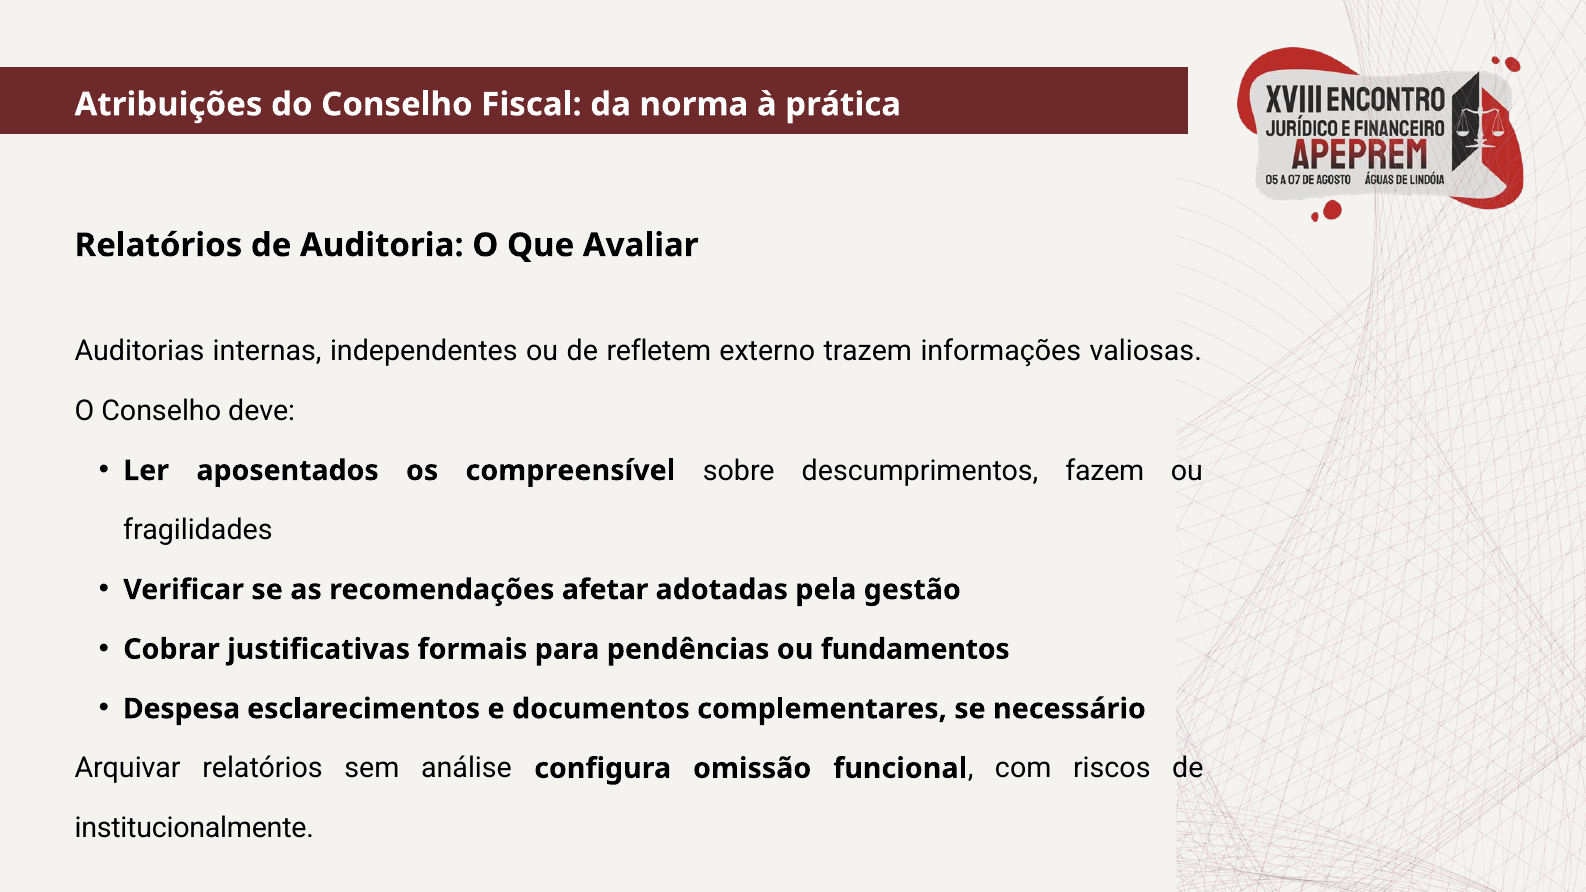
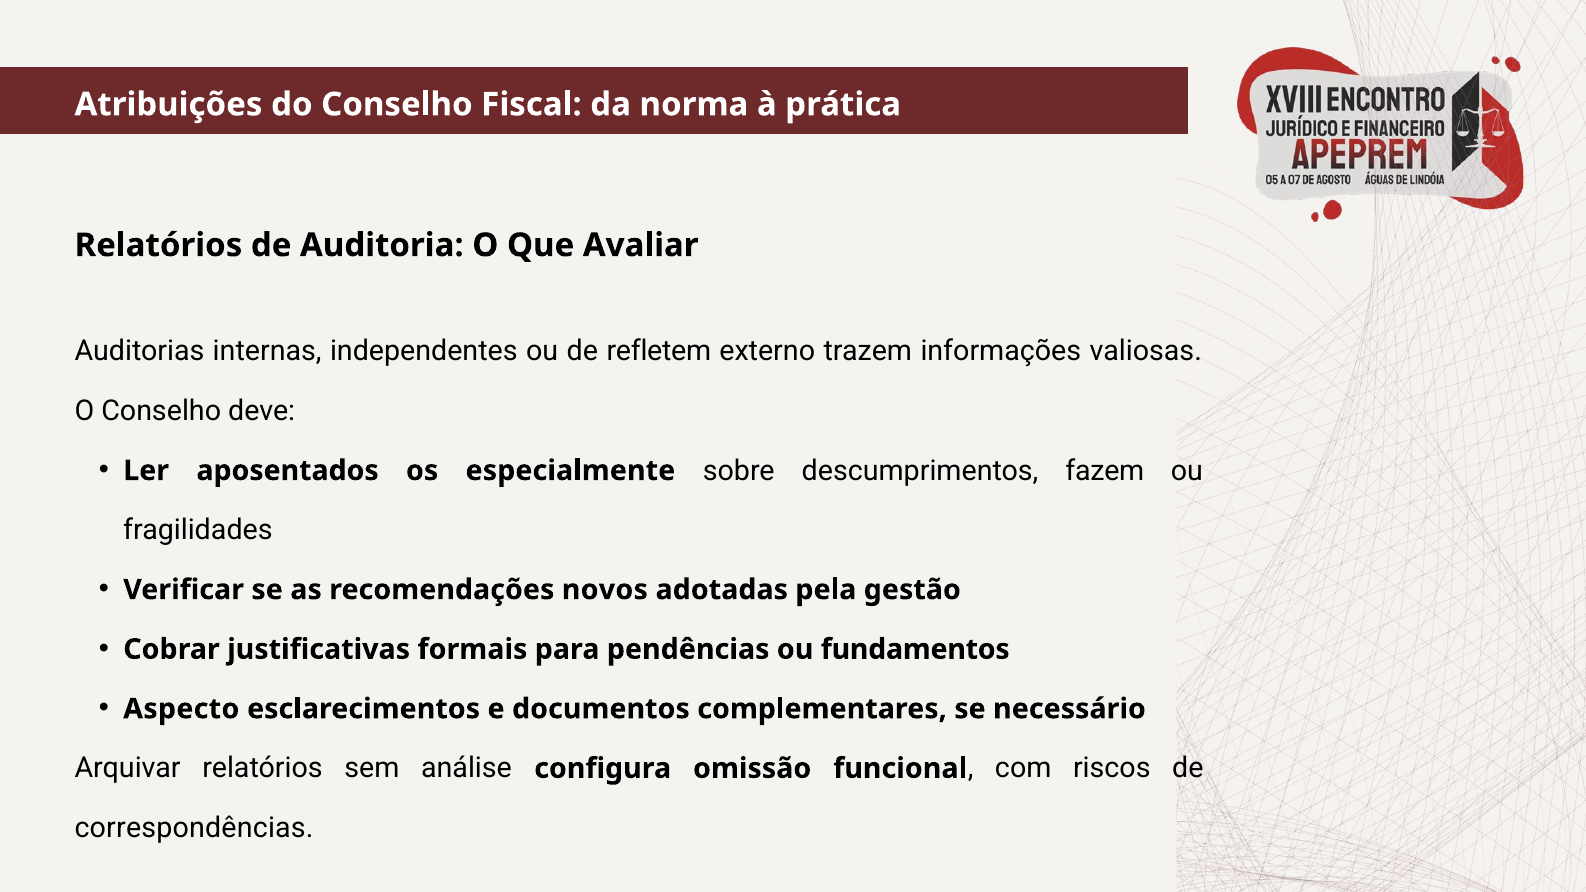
compreensível: compreensível -> especialmente (570, 471)
afetar: afetar -> novos (605, 590)
Despesa: Despesa -> Aspecto (181, 709)
institucionalmente: institucionalmente -> correspondências (194, 828)
